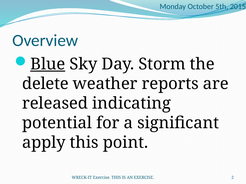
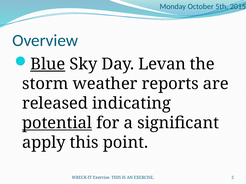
Storm: Storm -> Levan (162, 64)
delete: delete -> storm (45, 84)
potential underline: none -> present (57, 123)
